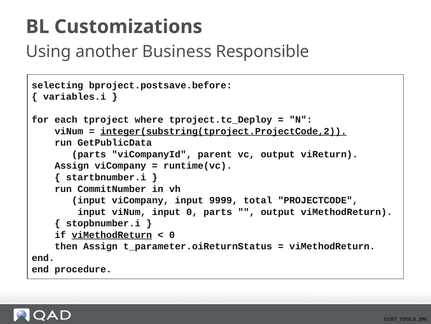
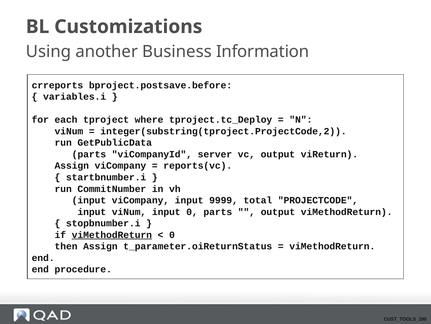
Responsible: Responsible -> Information (263, 52)
selecting: selecting -> crreports (57, 85)
integer(substring(tproject.ProjectCode,2 underline: present -> none (224, 131)
parent: parent -> server (215, 154)
runtime(vc: runtime(vc -> reports(vc (198, 165)
